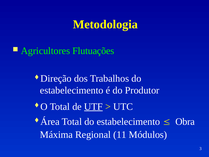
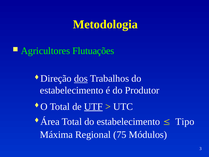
dos underline: none -> present (81, 78)
Obra: Obra -> Tipo (185, 121)
11: 11 -> 75 (120, 134)
